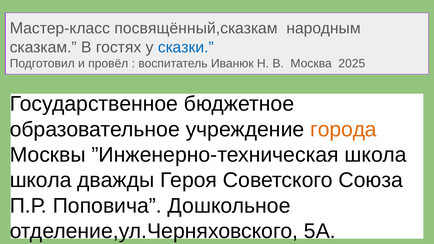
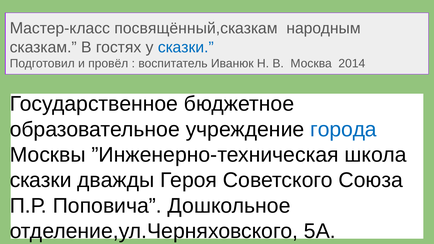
2025: 2025 -> 2014 (352, 64)
города colour: orange -> blue (343, 130)
школа: школа -> сказки (41, 180)
